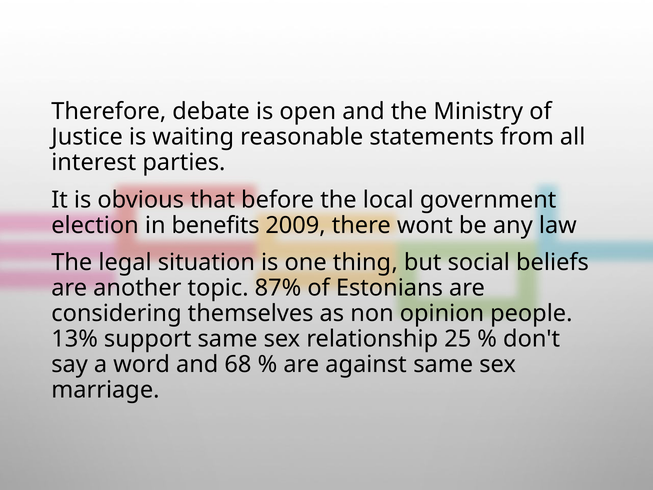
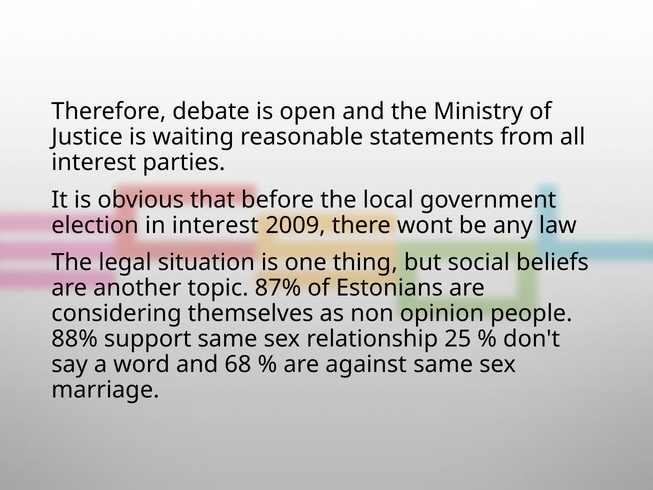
in benefits: benefits -> interest (215, 225)
13%: 13% -> 88% (75, 339)
